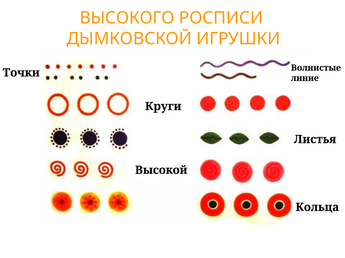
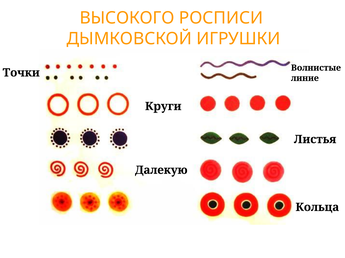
Высокой: Высокой -> Далекую (161, 171)
